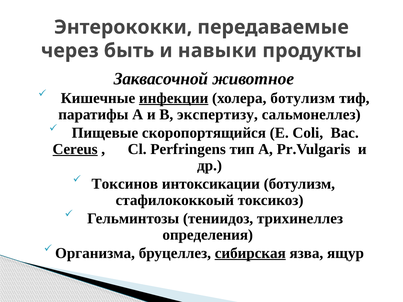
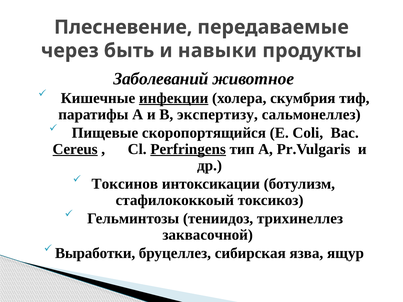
Энтерококки: Энтерококки -> Плесневение (123, 27)
Заквасочной: Заквасочной -> Заболеваний (161, 79)
холера ботулизм: ботулизм -> скумбрия (303, 98)
Perfringens underline: none -> present (188, 149)
определения: определения -> заквасочной (208, 235)
Организма: Организма -> Выработки (95, 253)
сибирская underline: present -> none (250, 253)
